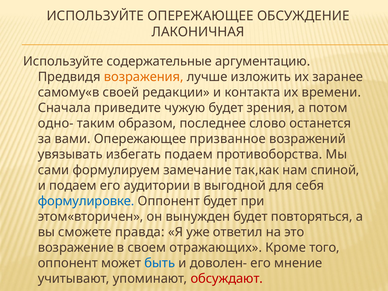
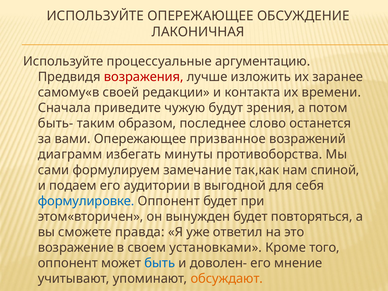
содержательные: содержательные -> процессуальные (159, 61)
возражения colour: orange -> red (144, 77)
чужую будет: будет -> будут (226, 108)
одно-: одно- -> быть- (56, 123)
увязывать: увязывать -> диаграмм (70, 154)
избегать подаем: подаем -> минуты (189, 154)
отражающих: отражающих -> установками (216, 248)
обсуждают colour: red -> orange (227, 279)
